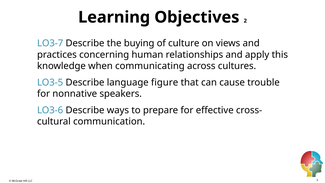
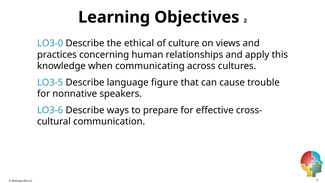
LO3-7: LO3-7 -> LO3-0 (50, 43)
buying: buying -> ethical (139, 43)
